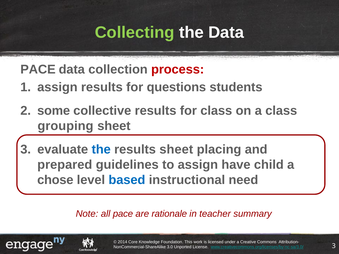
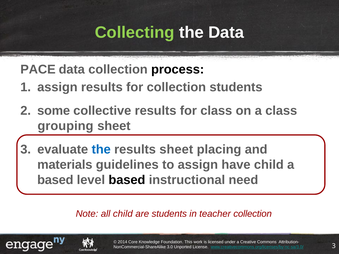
process colour: red -> black (178, 70)
for questions: questions -> collection (176, 87)
prepared: prepared -> materials (65, 165)
chose: chose -> based (55, 180)
based colour: blue -> black (127, 180)
all pace: pace -> child (123, 214)
are rationale: rationale -> students (169, 214)
teacher summary: summary -> collection (253, 214)
